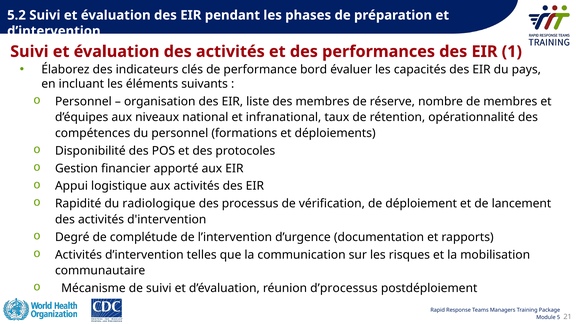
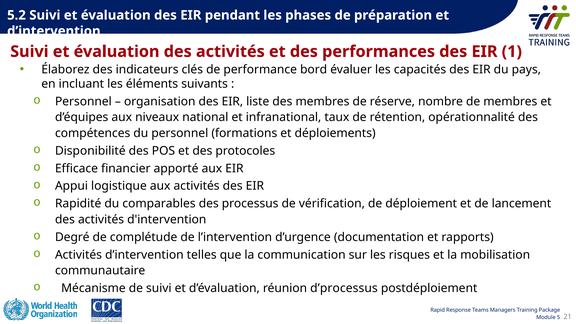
Gestion: Gestion -> Efficace (76, 168)
radiologique: radiologique -> comparables (159, 204)
